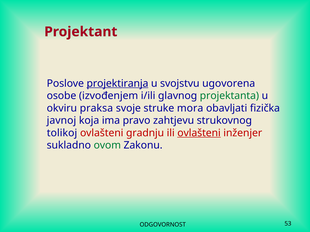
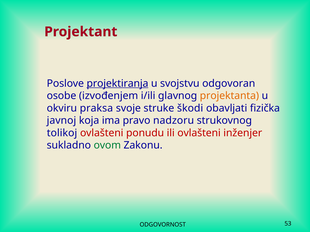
ugovorena: ugovorena -> odgovoran (229, 84)
projektanta colour: green -> orange (229, 96)
mora: mora -> škodi (190, 108)
zahtjevu: zahtjevu -> nadzoru (174, 121)
gradnju: gradnju -> ponudu (145, 133)
ovlašteni underline: present -> none (199, 133)
